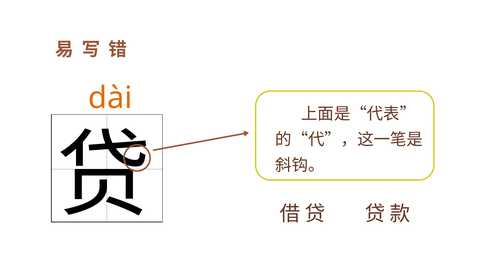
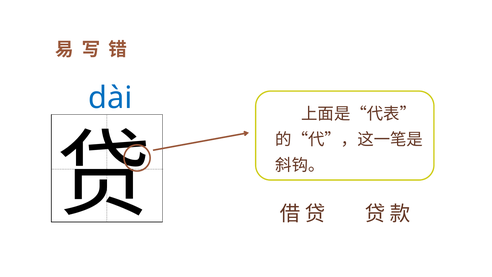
dài colour: orange -> blue (110, 98)
